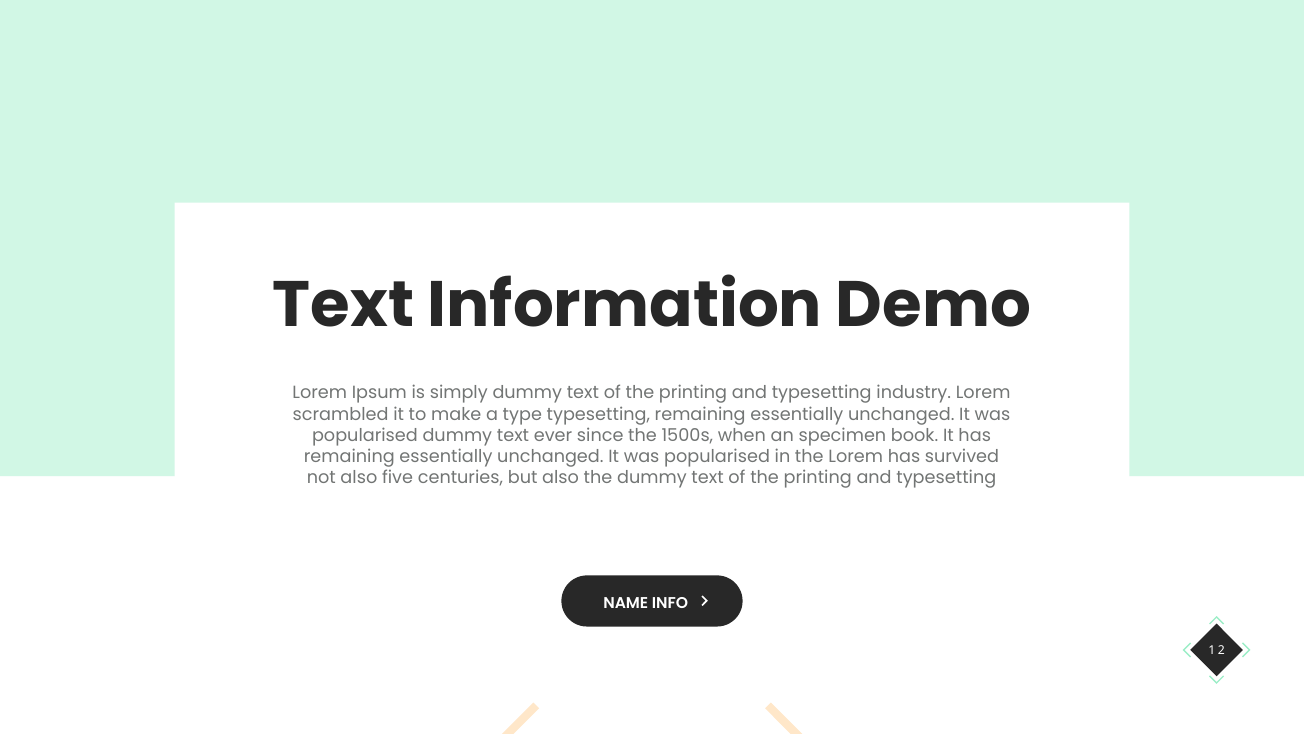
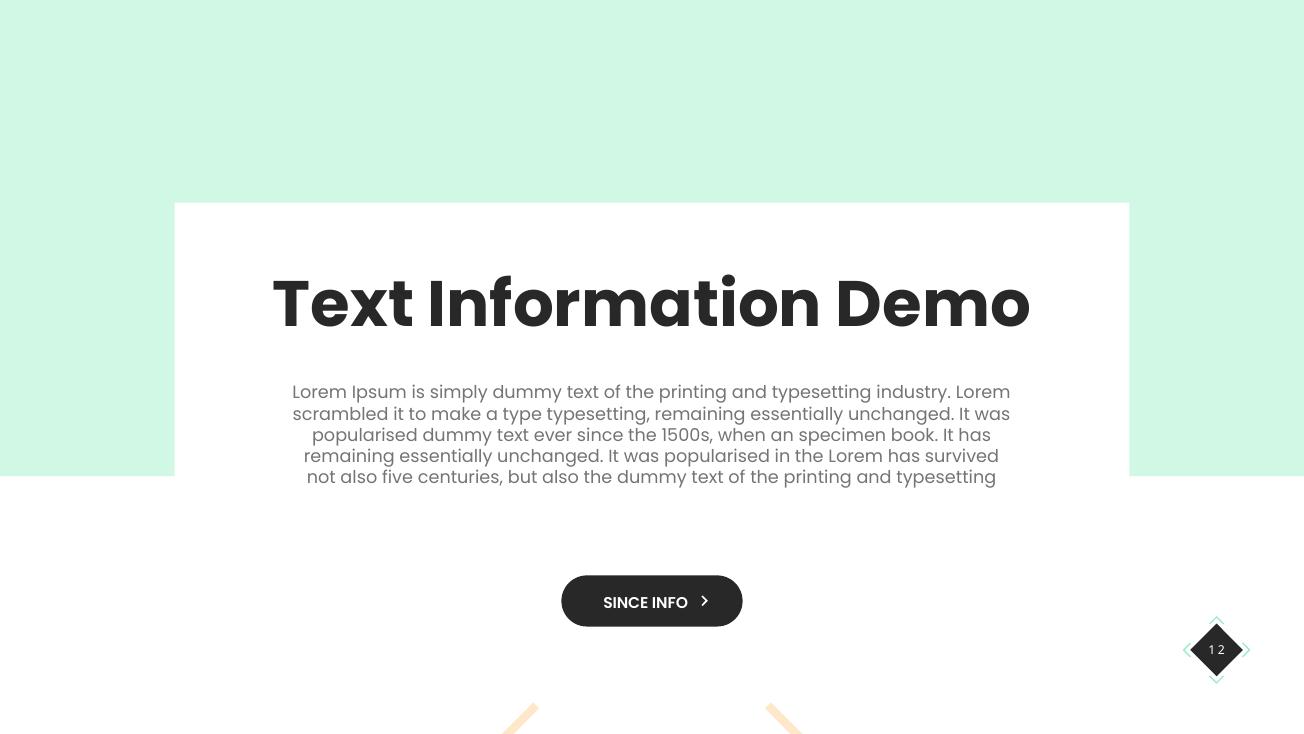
NAME: NAME -> SINCE (626, 603)
